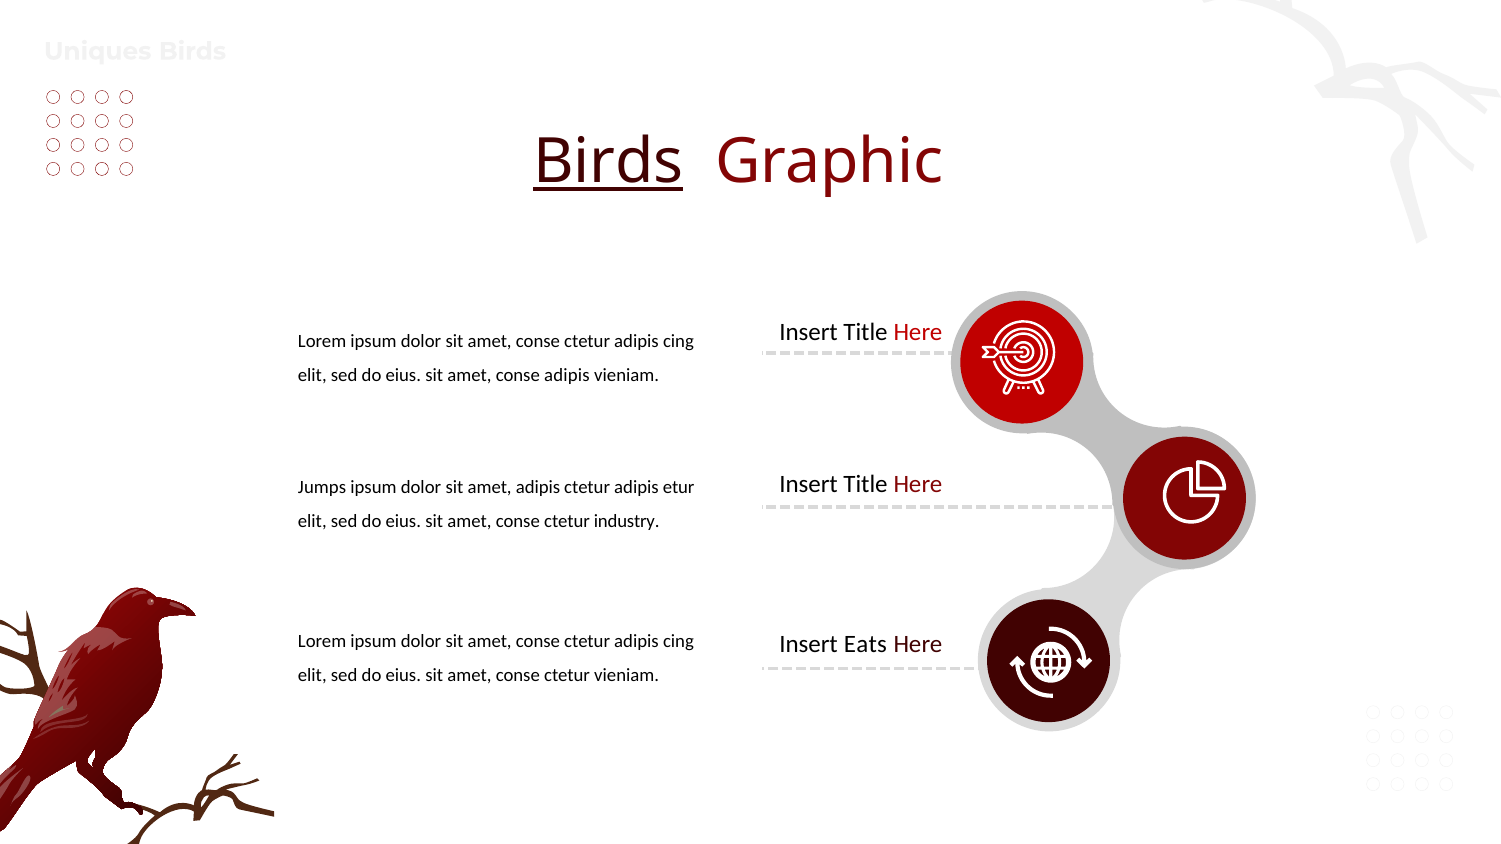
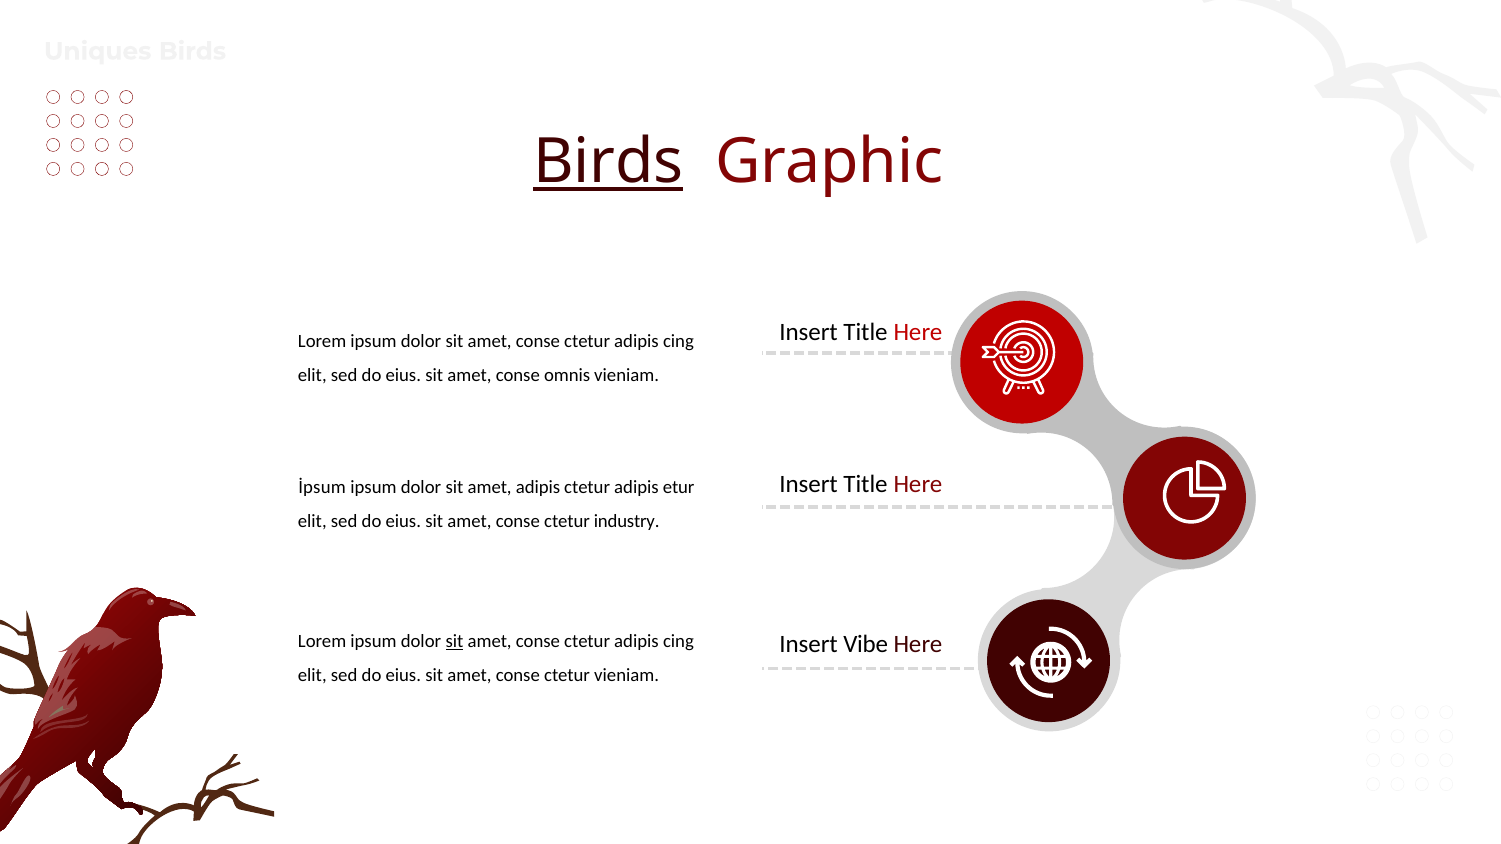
conse adipis: adipis -> omnis (567, 375)
Jumps: Jumps -> İpsum (322, 488)
sit underline: none -> present (454, 642)
Eats: Eats -> Vibe (866, 644)
